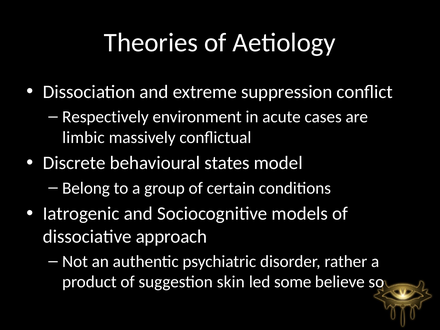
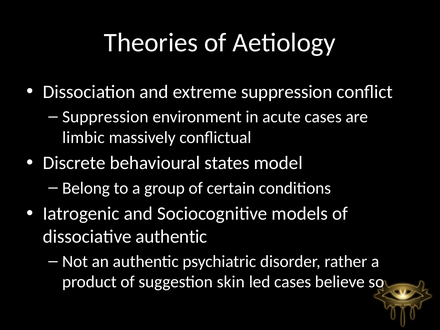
Respectively: Respectively -> Suppression (105, 117)
dissociative approach: approach -> authentic (171, 236)
led some: some -> cases (293, 282)
